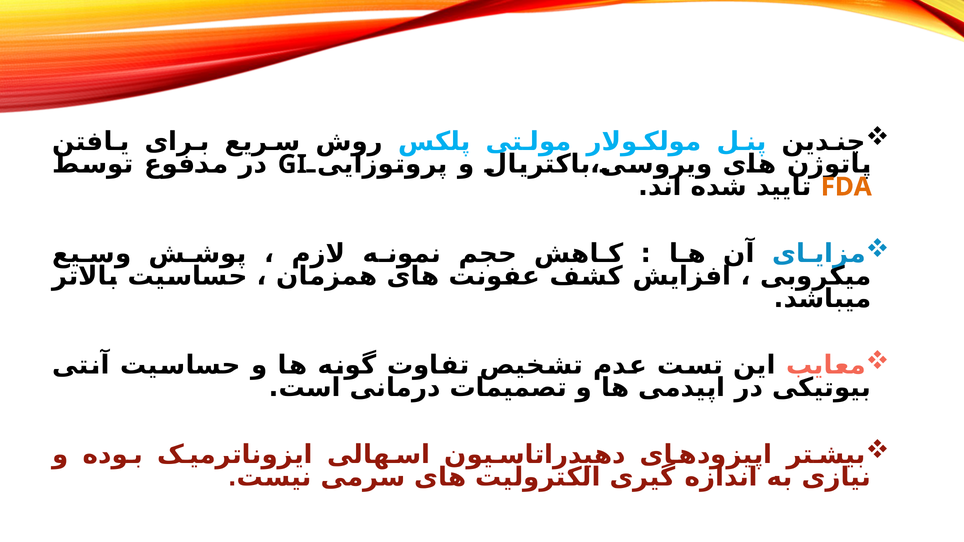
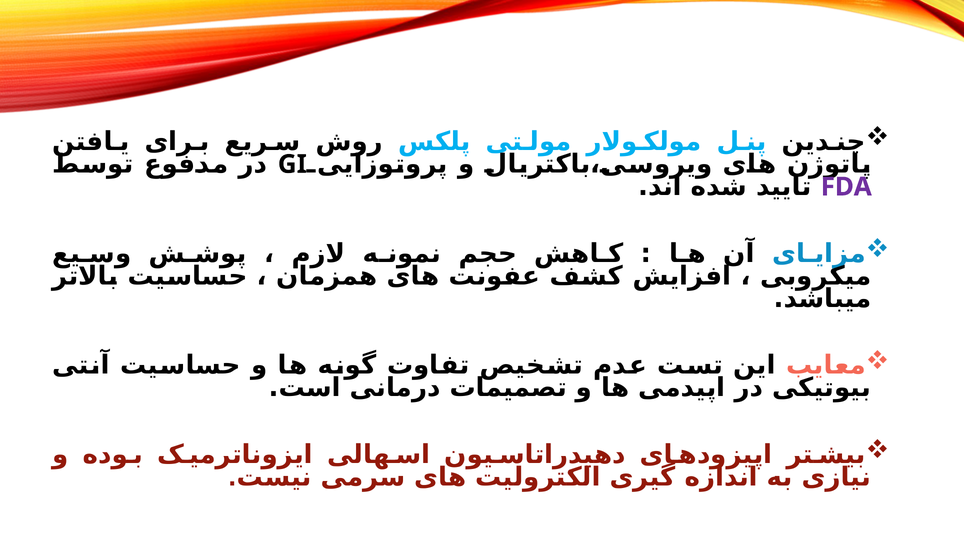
FDA colour: orange -> purple (846, 187)
